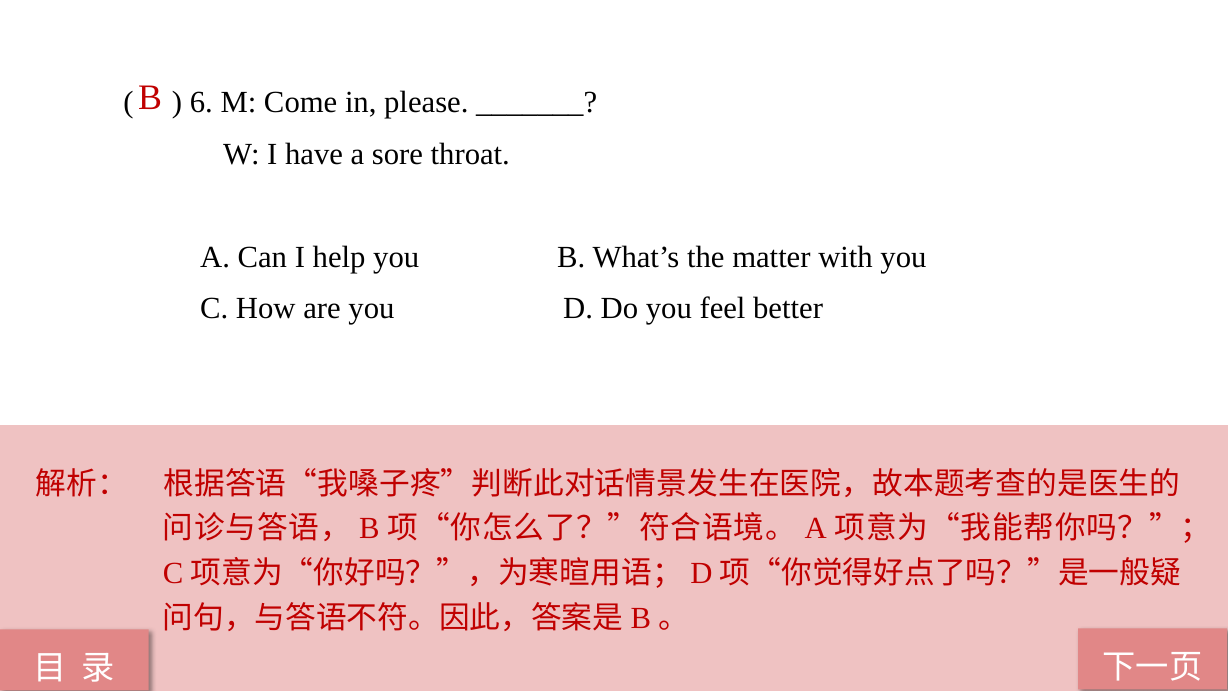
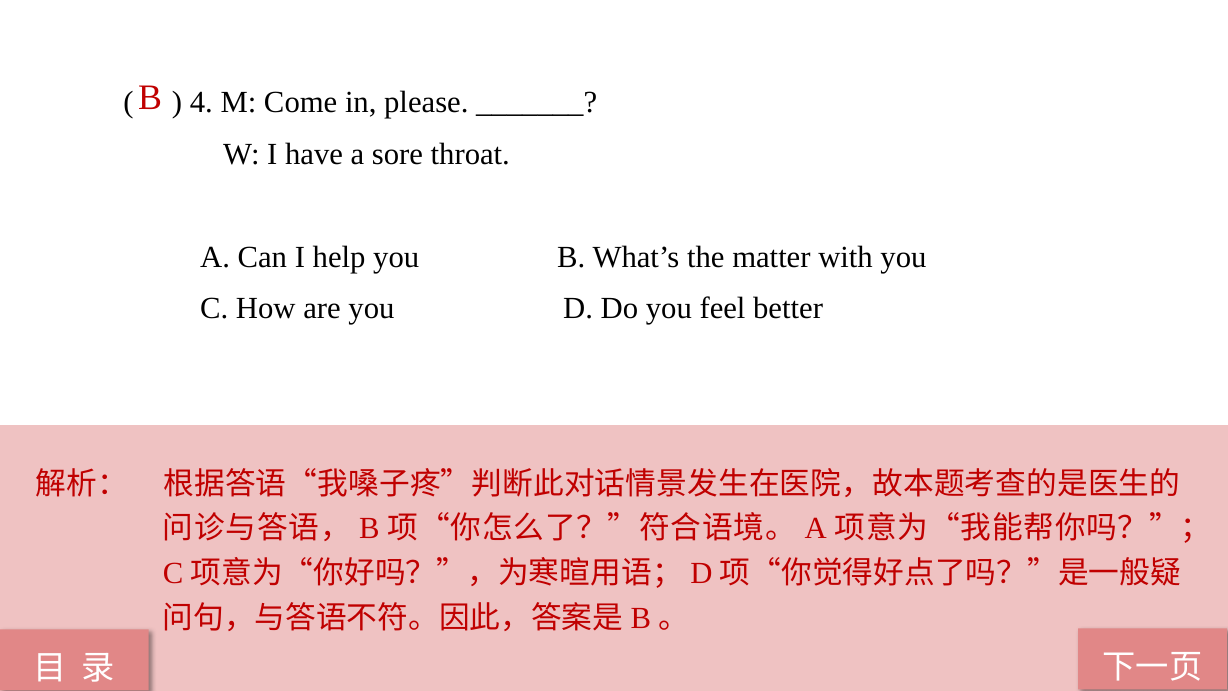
6: 6 -> 4 (201, 102)
